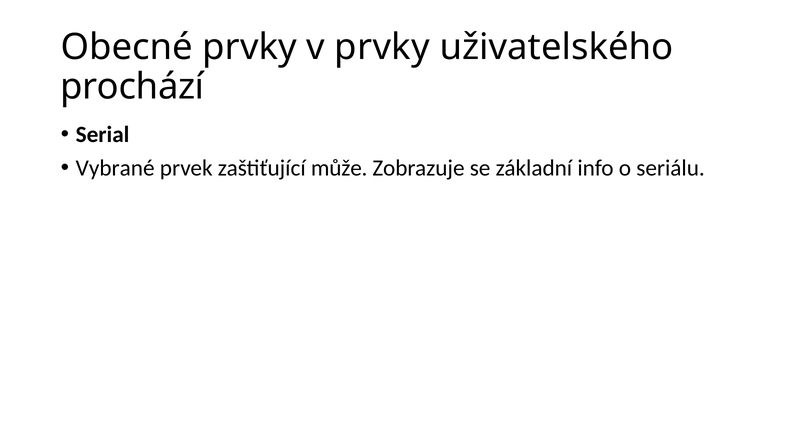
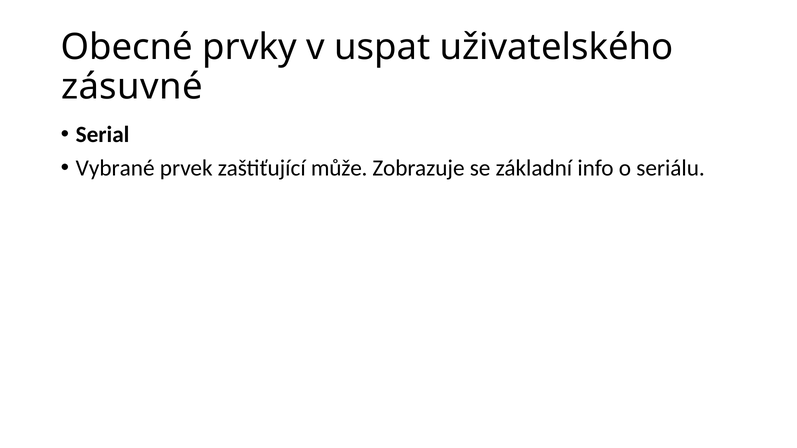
v prvky: prvky -> uspat (382, 47)
prochází: prochází -> zásuvné (132, 87)
